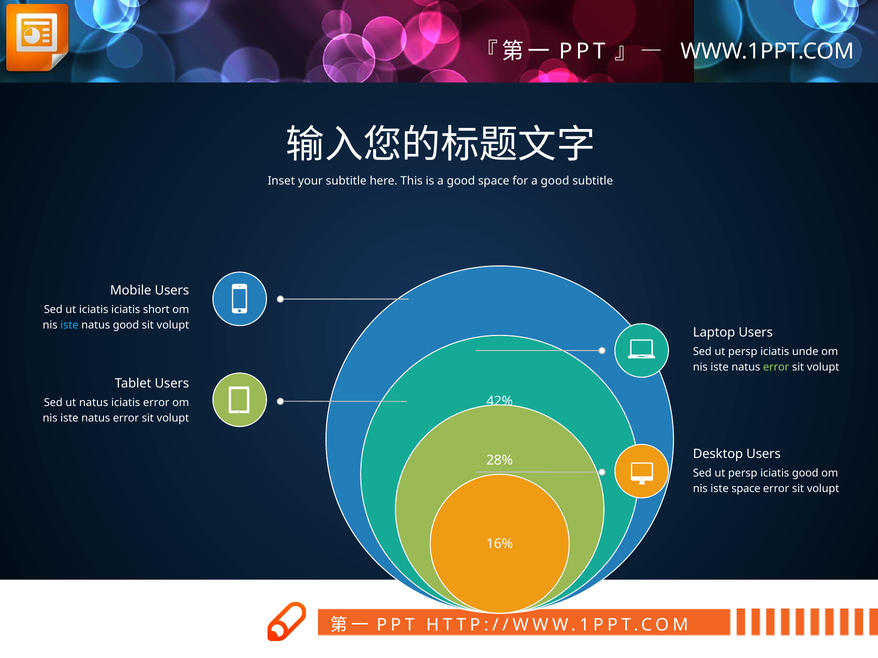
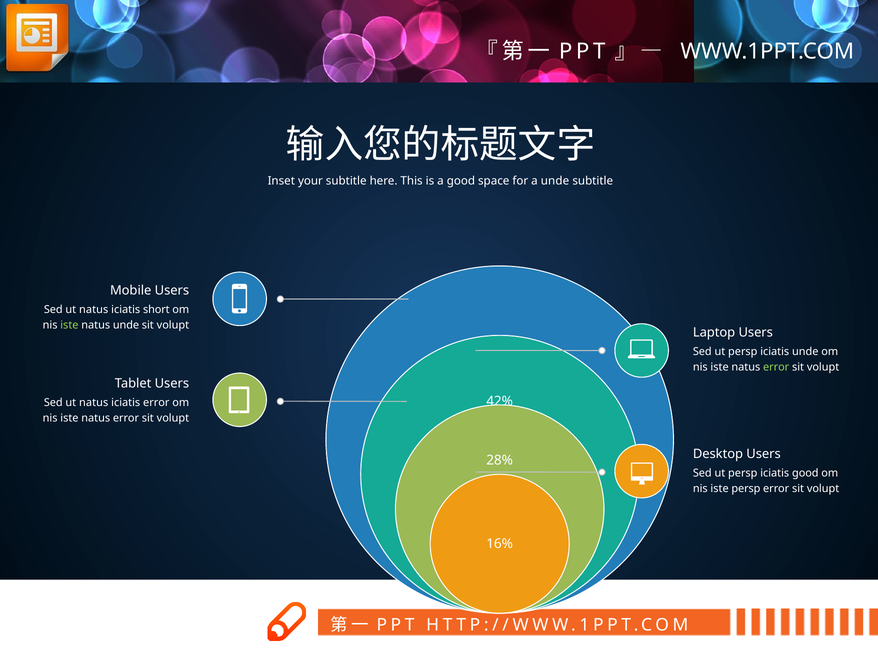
for a good: good -> unde (555, 181)
iciatis: iciatis -> natus (94, 310)
iste colour: light blue -> light green (69, 325)
natus good: good -> unde (126, 325)
iste space: space -> persp (746, 489)
